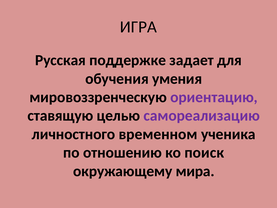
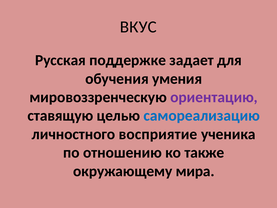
ИГРА: ИГРА -> ВКУС (138, 27)
самореализацию colour: purple -> blue (202, 116)
временном: временном -> восприятие (158, 134)
поиск: поиск -> также (204, 152)
